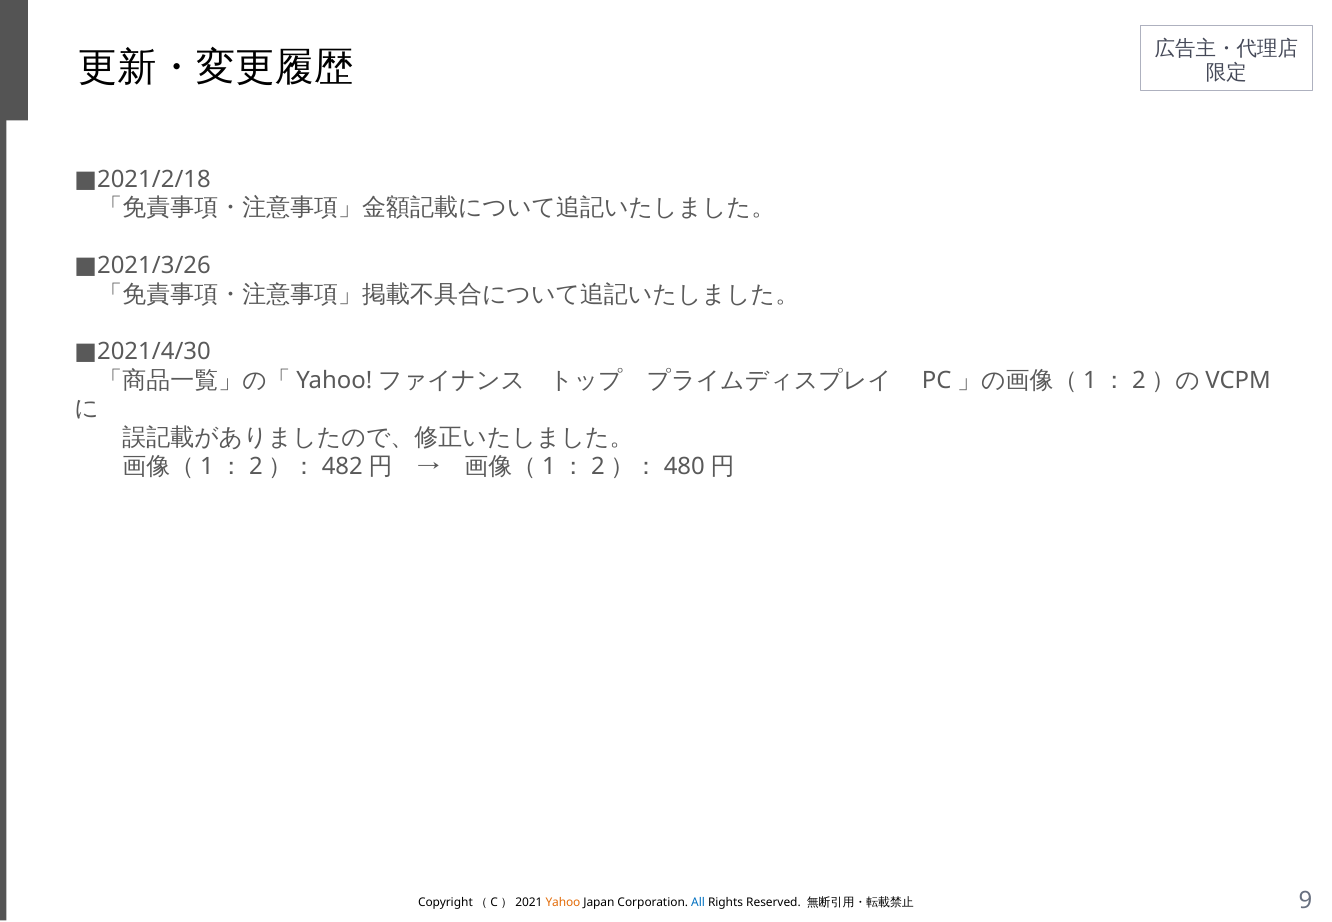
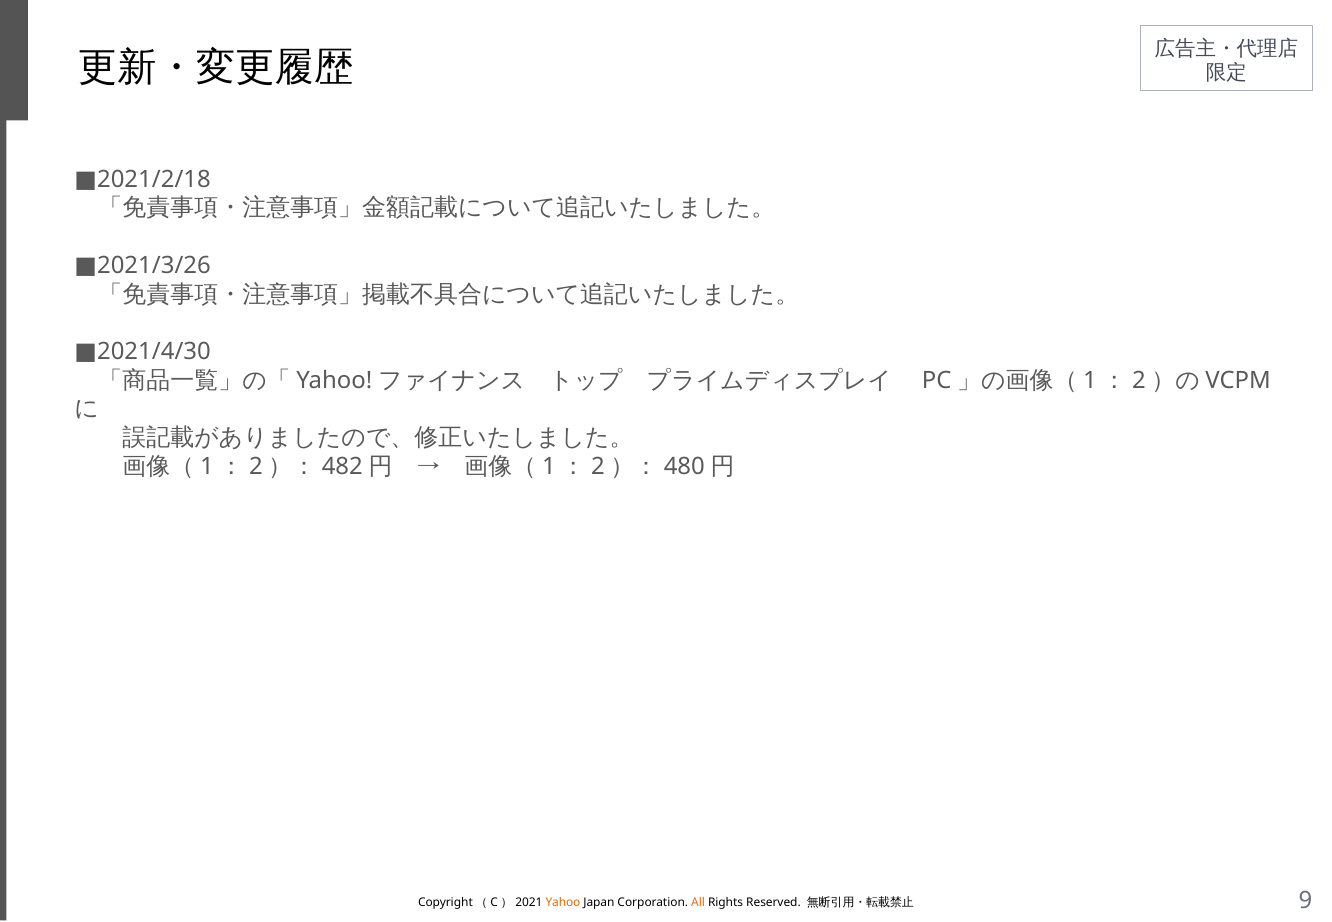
All colour: blue -> orange (698, 903)
